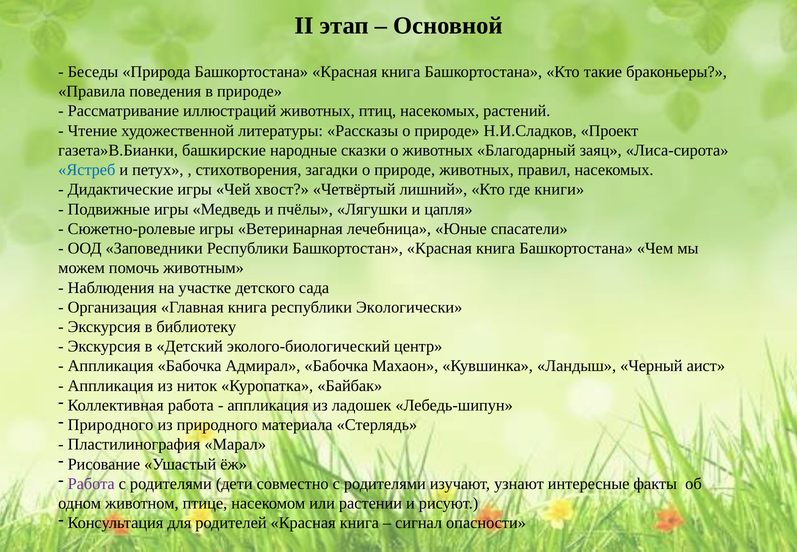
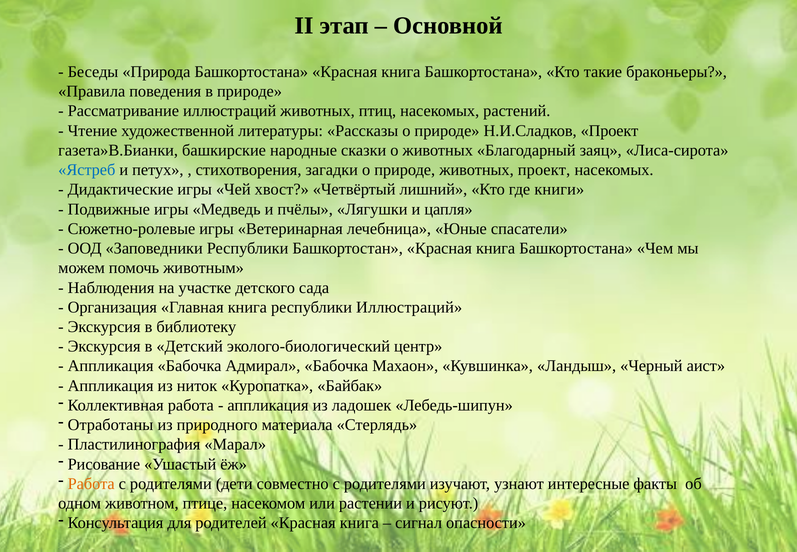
животных правил: правил -> проект (544, 170)
республики Экологически: Экологически -> Иллюстраций (409, 307)
Природного: Природного -> Отработаны (110, 425)
Работа colour: purple -> orange (91, 484)
